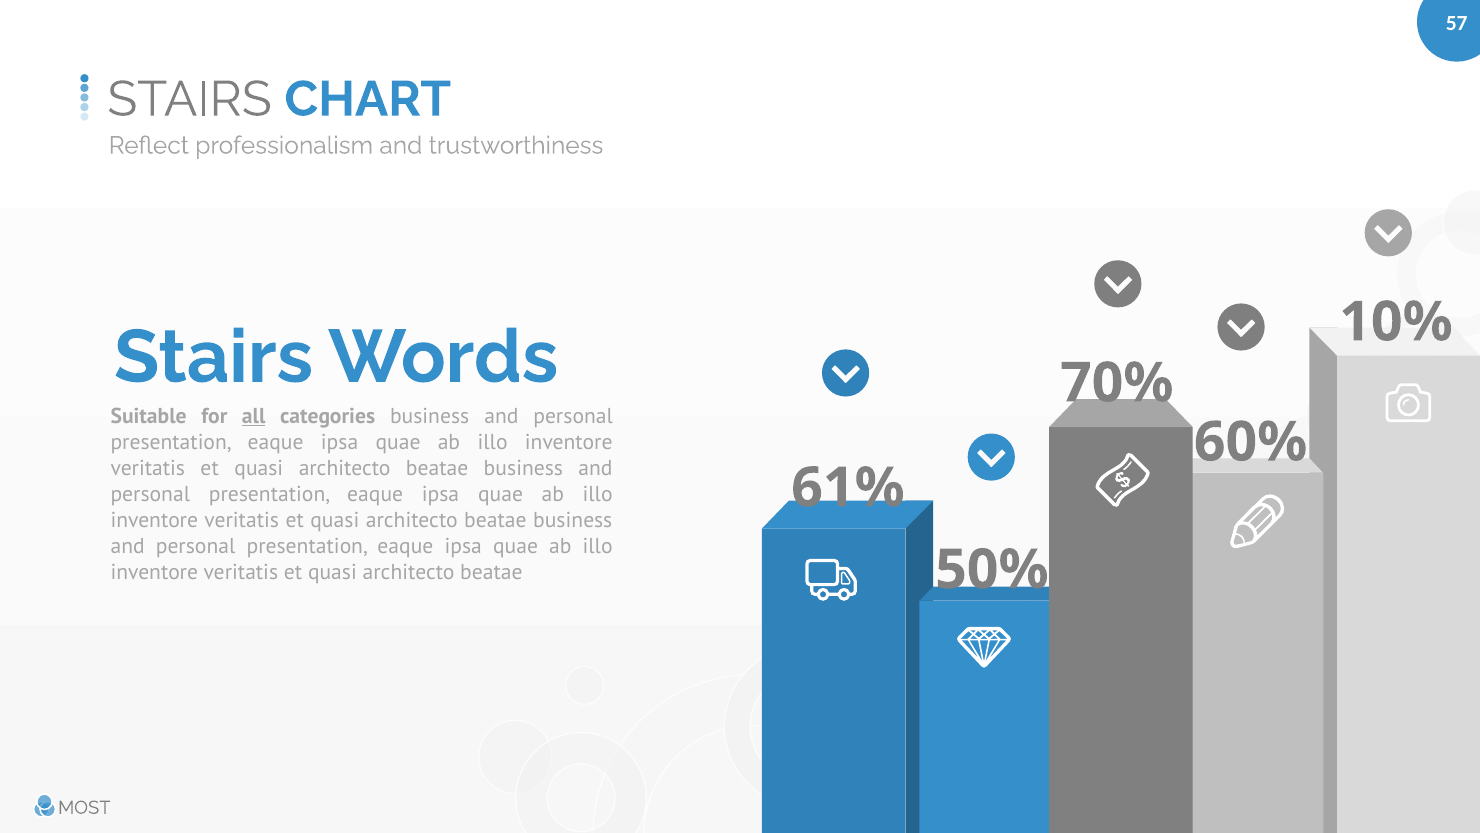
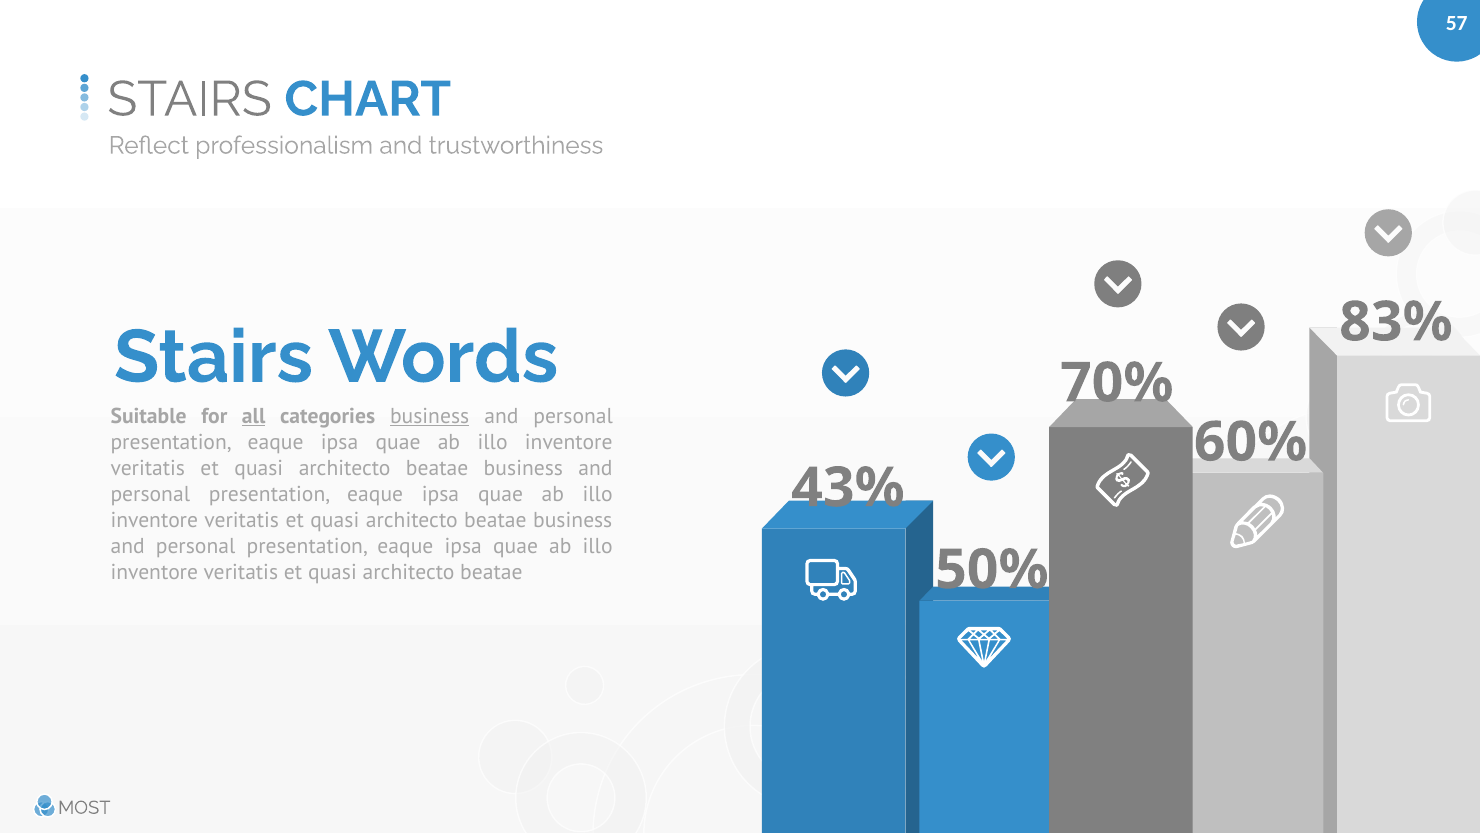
10%: 10% -> 83% (1396, 322)
business underline: none -> present (430, 416)
61%: 61% -> 43% (848, 488)
